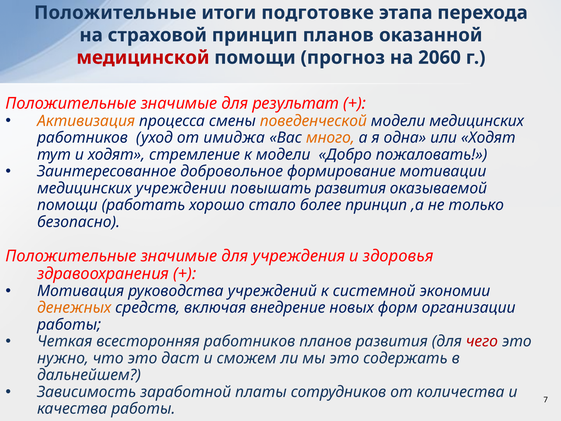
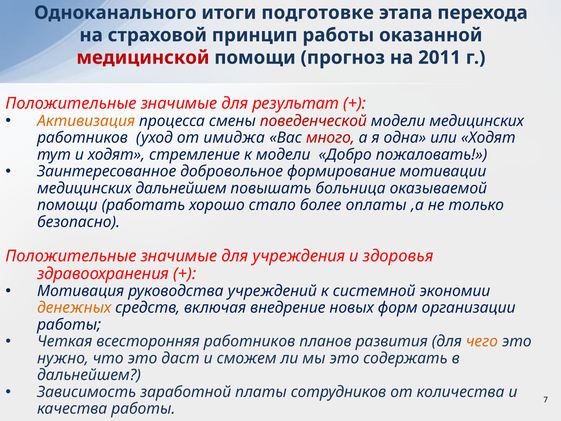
Положительные: Положительные -> Одноканального (115, 13)
принцип планов: планов -> работы (338, 35)
2060: 2060 -> 2011 (439, 58)
поведенческой colour: orange -> red (313, 121)
много colour: orange -> red (330, 138)
медицинских учреждении: учреждении -> дальнейшем (181, 188)
повышать развития: развития -> больница (351, 188)
более принцип: принцип -> оплаты (376, 205)
чего colour: red -> orange (482, 341)
